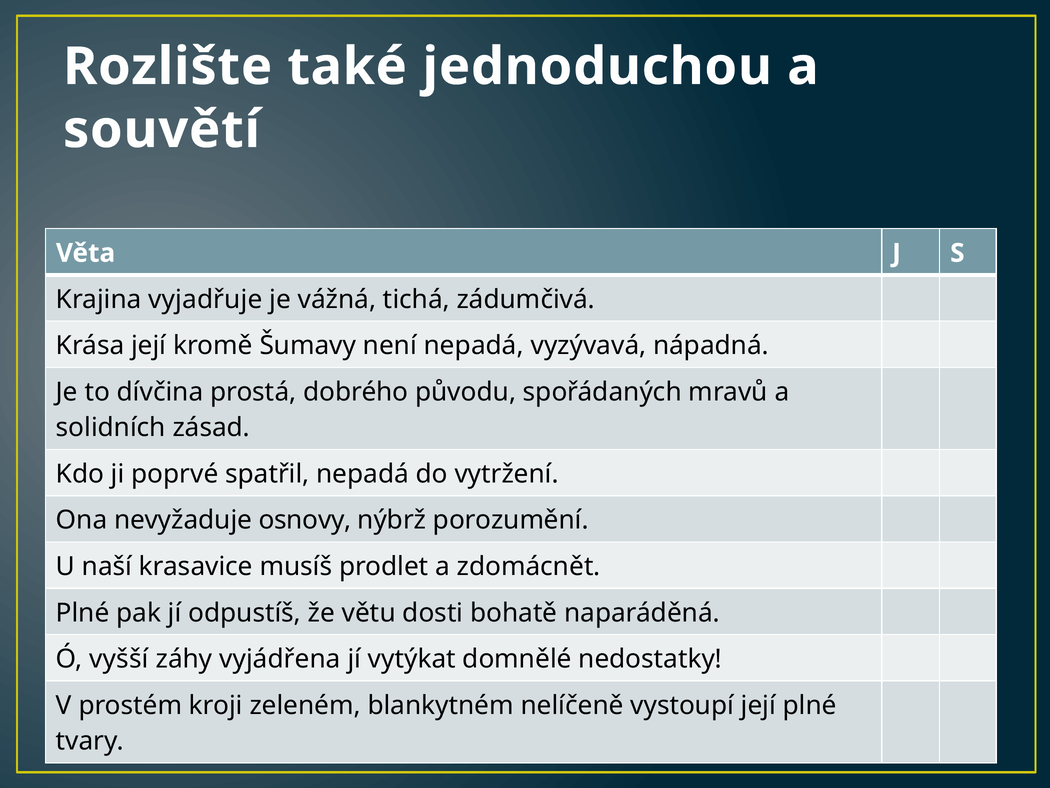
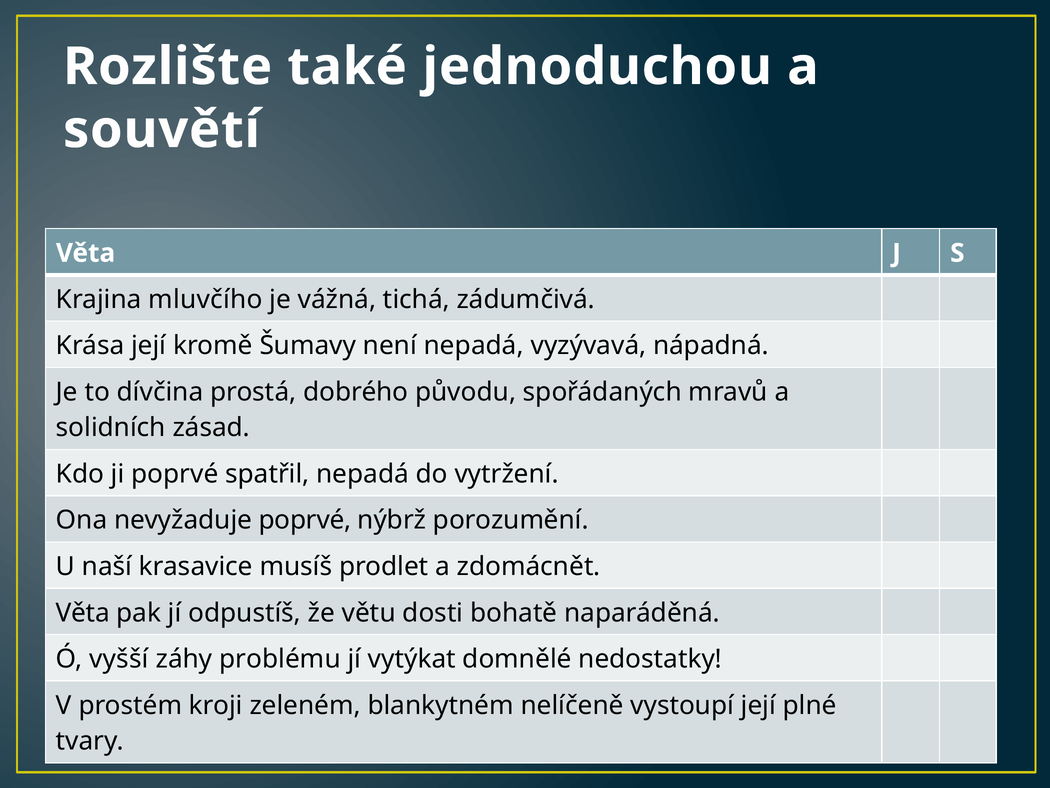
vyjadřuje: vyjadřuje -> mluvčího (205, 299)
nevyžaduje osnovy: osnovy -> poprvé (305, 520)
Plné: Plné -> Věta (83, 612)
vyjádřena: vyjádřena -> problému (280, 659)
